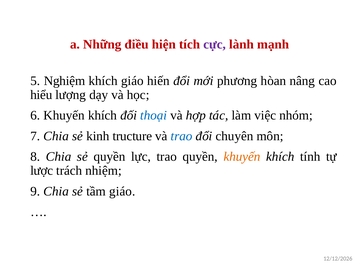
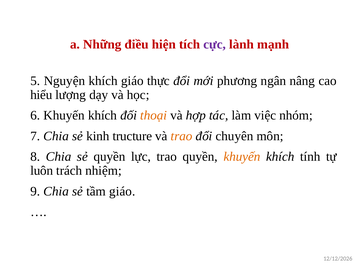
Nghiệm: Nghiệm -> Nguyện (64, 81)
hiến: hiến -> thực (158, 81)
hòan: hòan -> ngân (273, 81)
thoại colour: blue -> orange (154, 116)
trao colour: blue -> orange (182, 136)
lược: lược -> luôn (42, 171)
